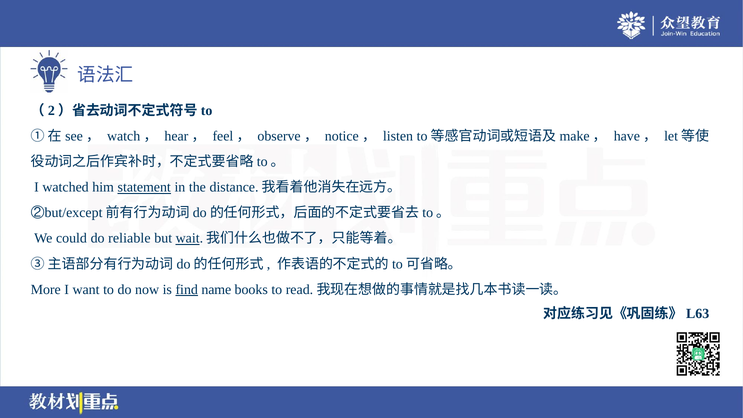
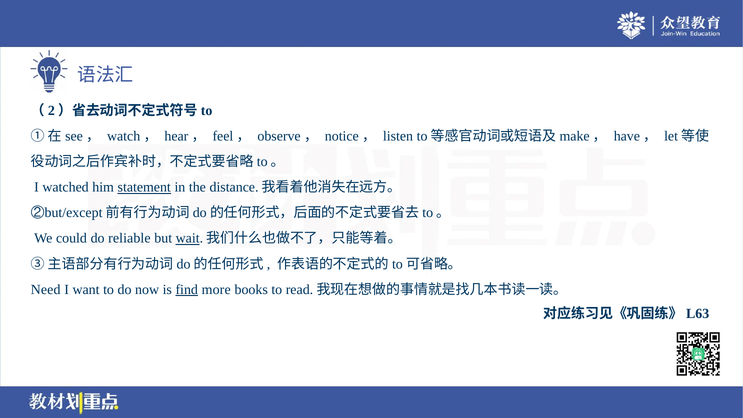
More: More -> Need (46, 289)
name: name -> more (216, 289)
